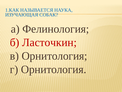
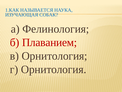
Ласточкин: Ласточкин -> Плаванием (49, 42)
